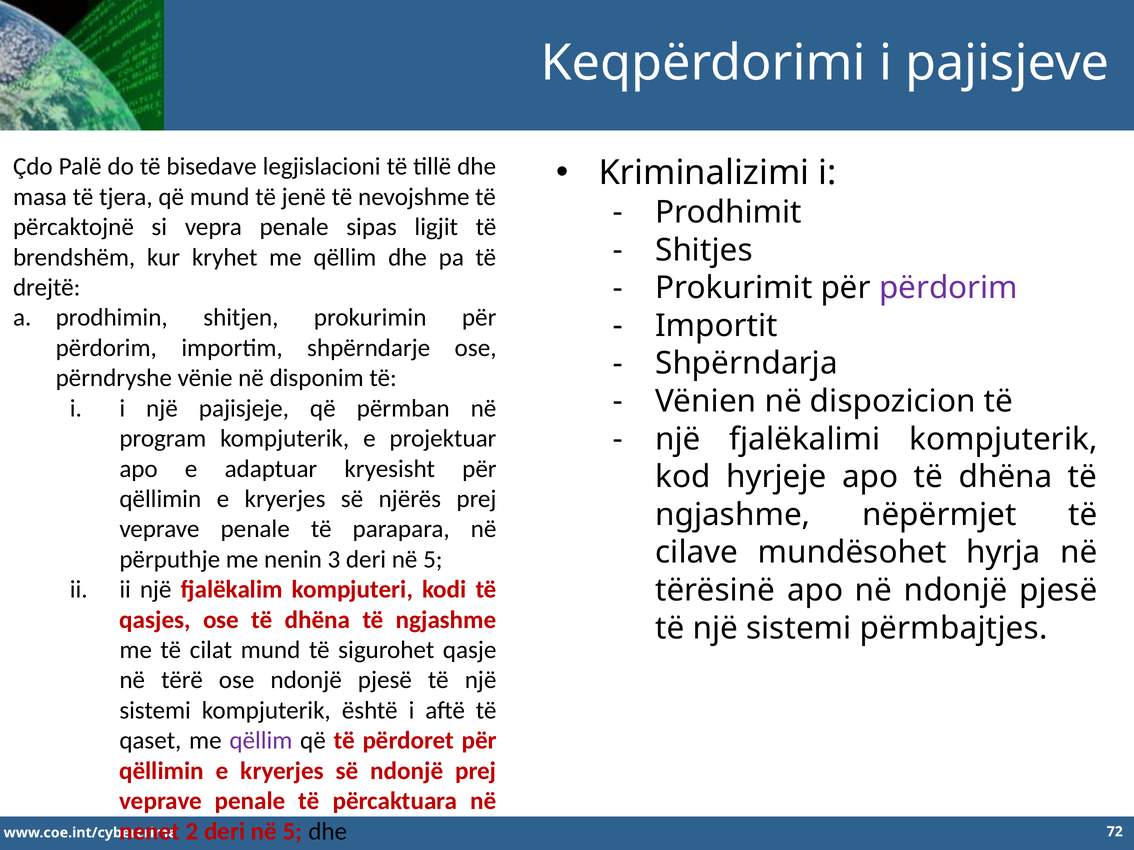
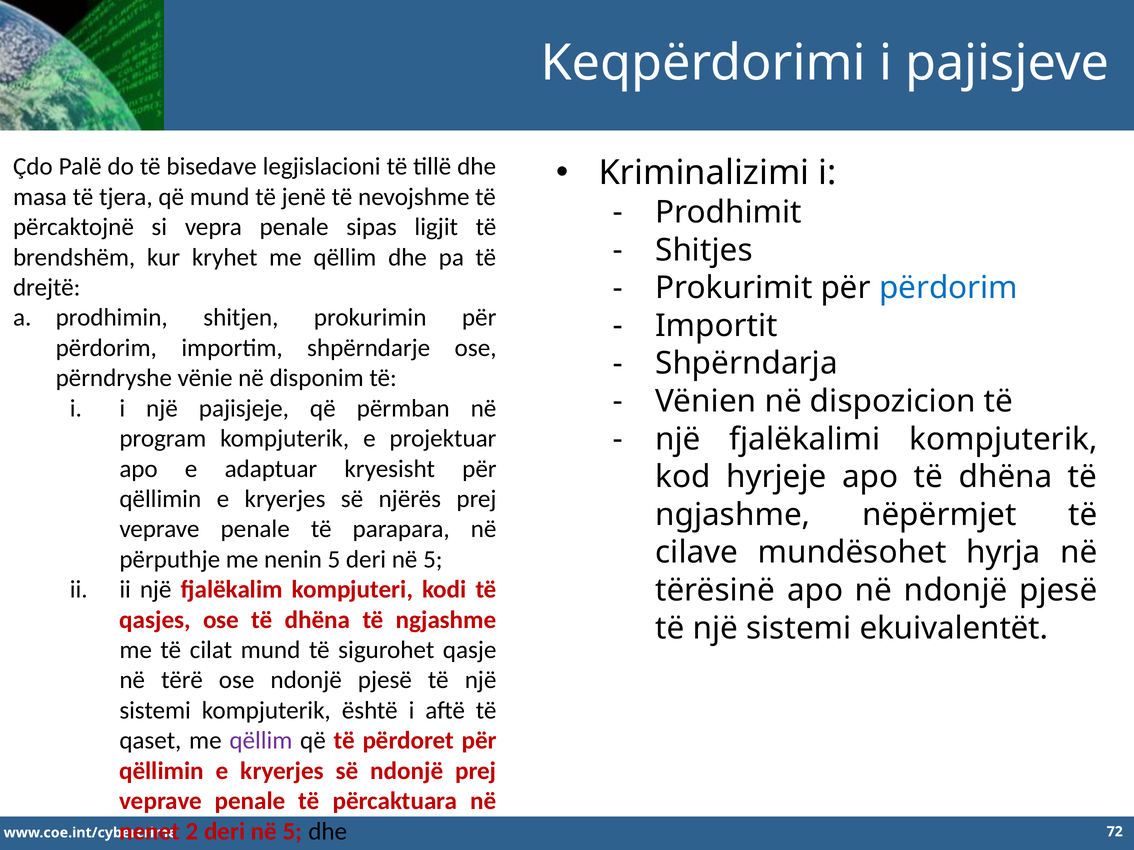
përdorim colour: purple -> blue (948, 288)
nenin 3: 3 -> 5 (334, 560)
përmbajtjes: përmbajtjes -> ekuivalentët (954, 629)
